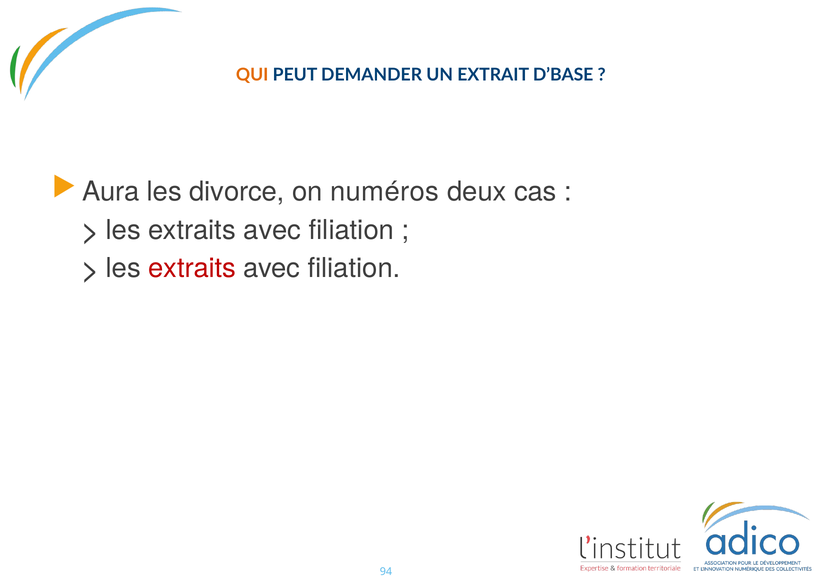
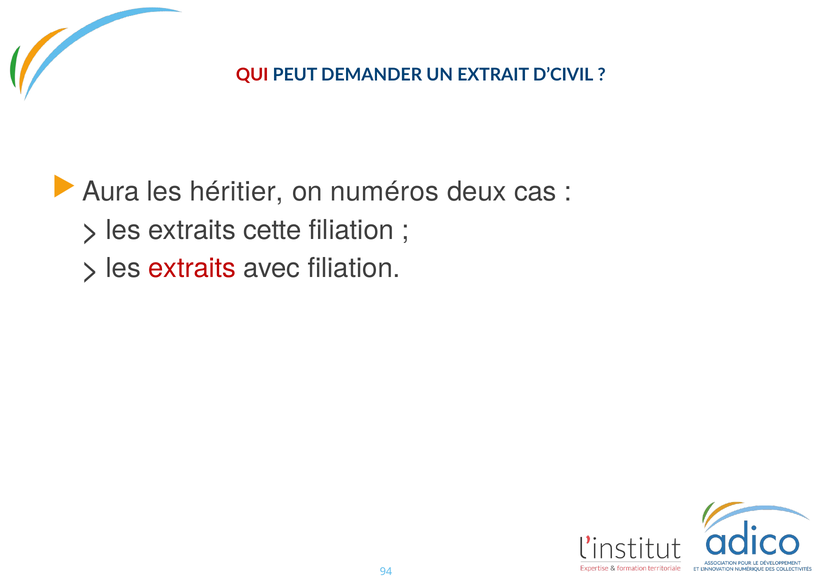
QUI colour: orange -> red (252, 75)
D’BASE: D’BASE -> D’CIVIL (563, 75)
divorce: divorce -> héritier (237, 192)
avec: avec -> cette (272, 230)
